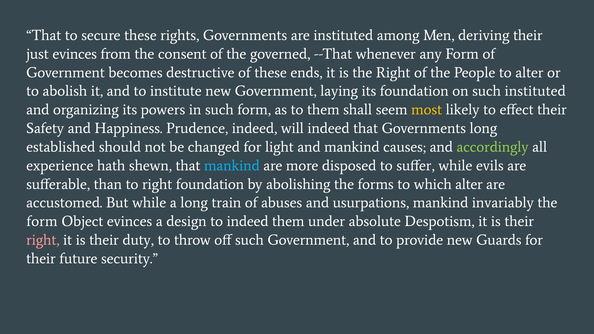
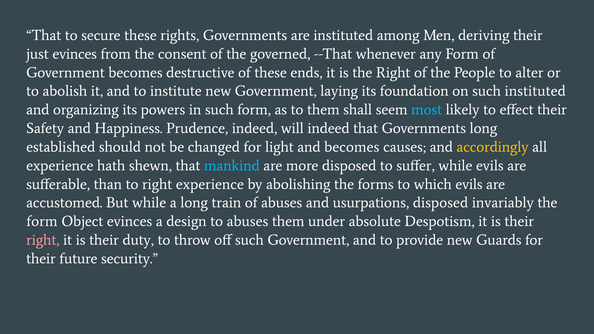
most colour: yellow -> light blue (427, 110)
and mankind: mankind -> becomes (352, 147)
accordingly colour: light green -> yellow (493, 147)
right foundation: foundation -> experience (210, 184)
which alter: alter -> evils (469, 184)
usurpations mankind: mankind -> disposed (440, 203)
to indeed: indeed -> abuses (247, 221)
